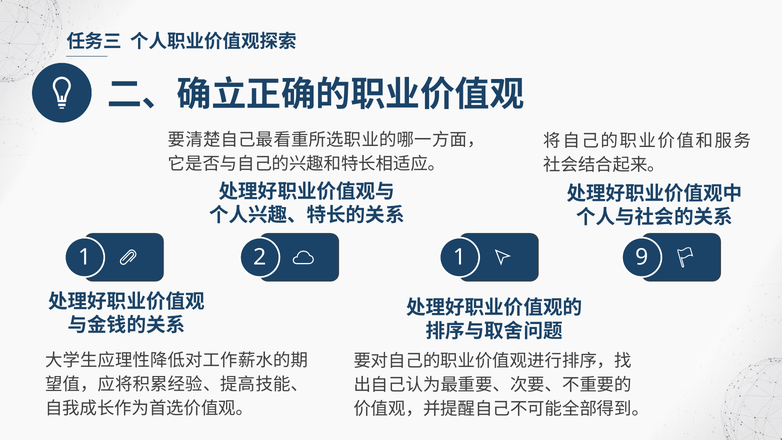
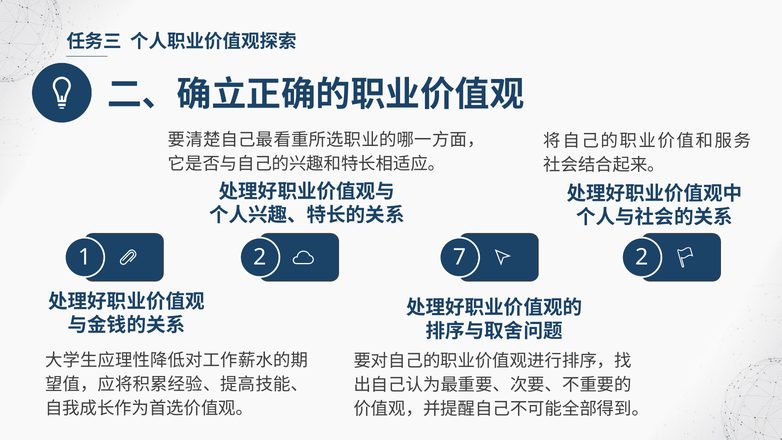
1 1: 1 -> 7 (459, 257)
2 9: 9 -> 2 (642, 257)
